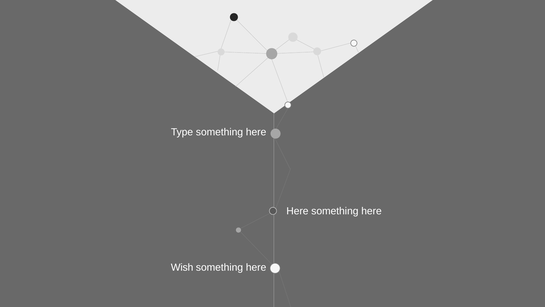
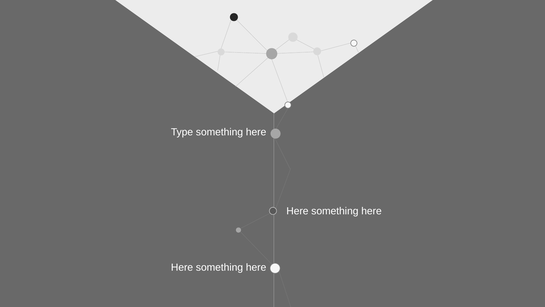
Wish: Wish -> Here (182, 267)
